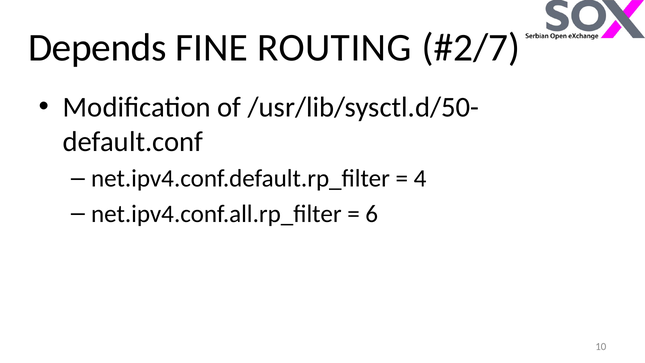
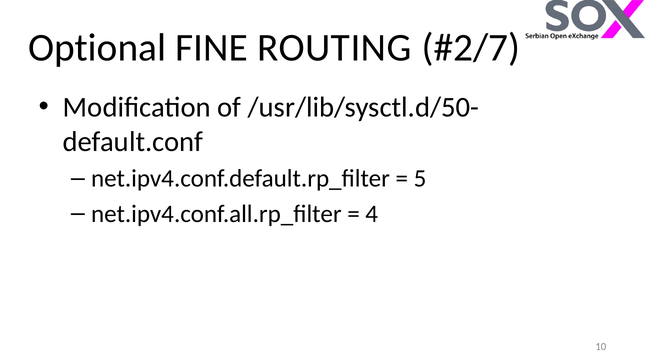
Depends: Depends -> Optional (97, 48)
4: 4 -> 5 (420, 179)
6: 6 -> 4 (372, 214)
